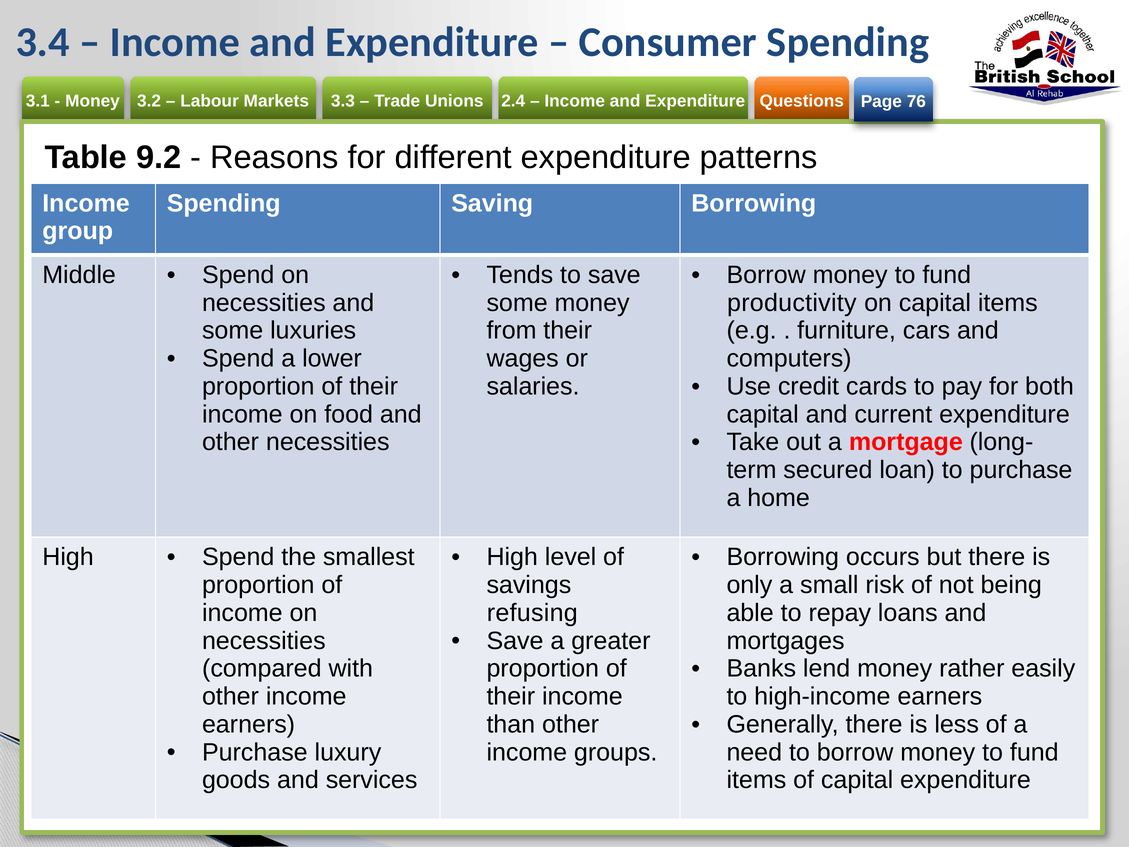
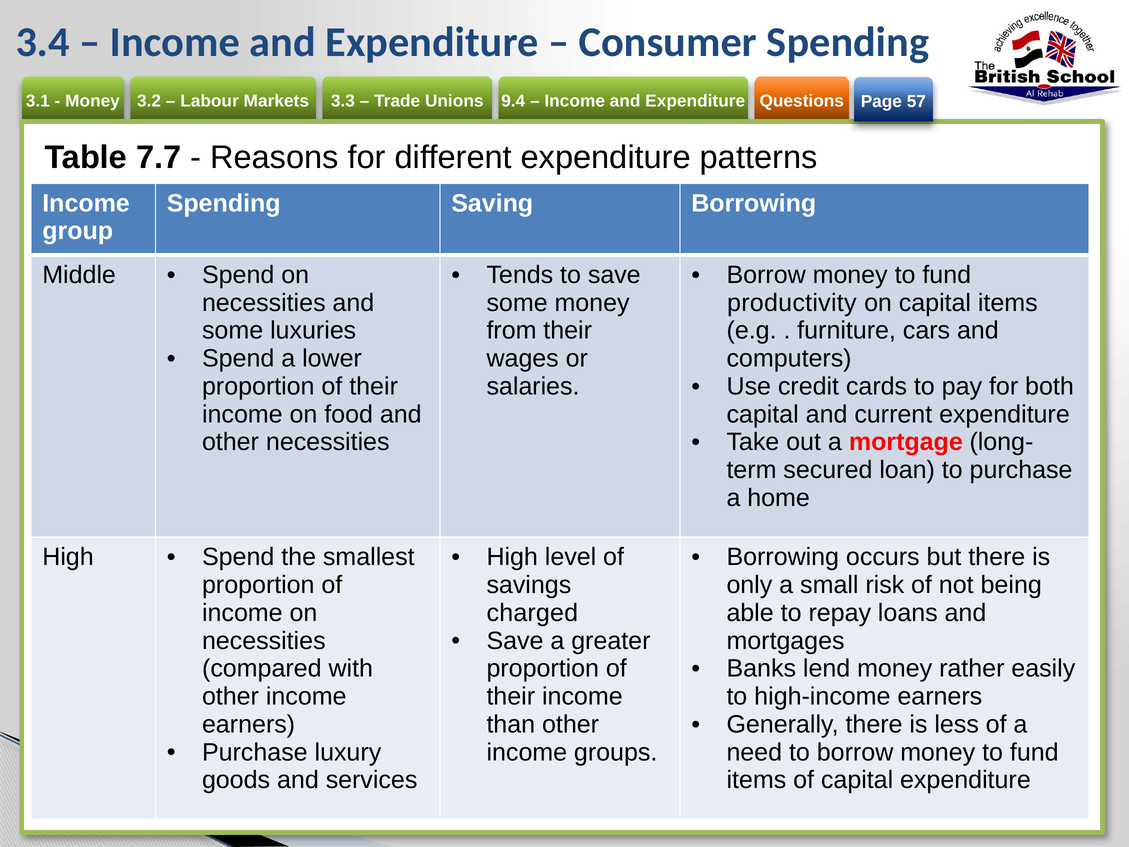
2.4: 2.4 -> 9.4 (513, 101)
76: 76 -> 57 (916, 102)
9.2: 9.2 -> 7.7 (159, 157)
refusing: refusing -> charged (532, 613)
